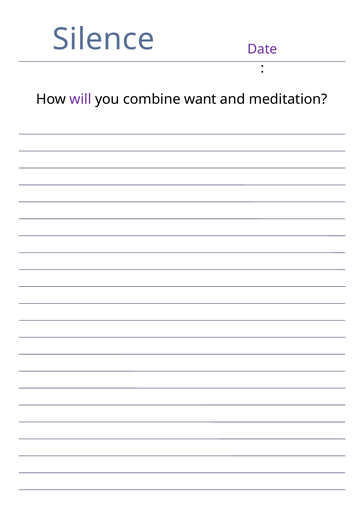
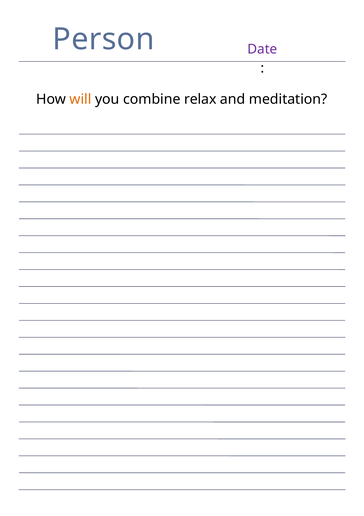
Silence: Silence -> Person (103, 39)
will colour: purple -> orange (80, 99)
want: want -> relax (200, 99)
